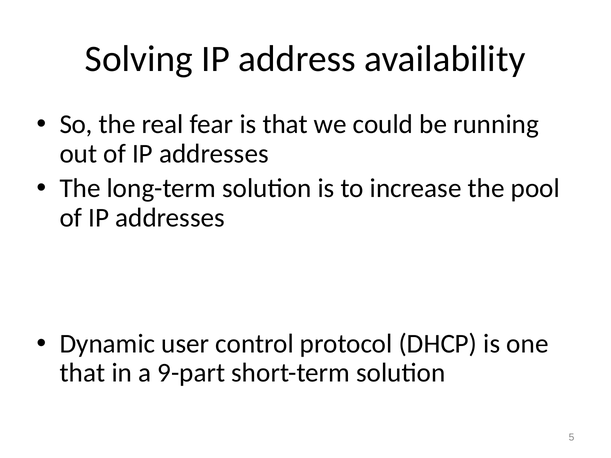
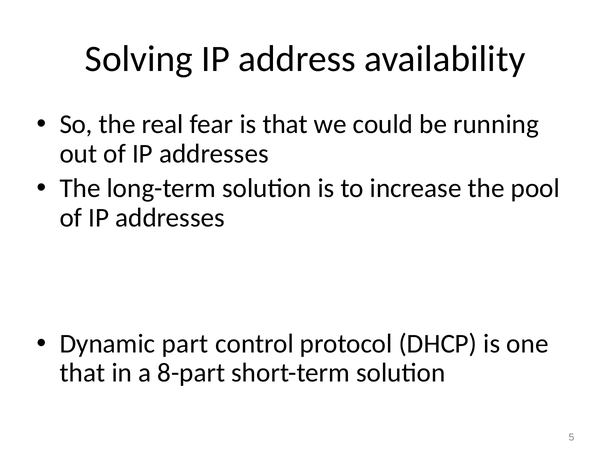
user: user -> part (185, 344)
9-part: 9-part -> 8-part (191, 373)
